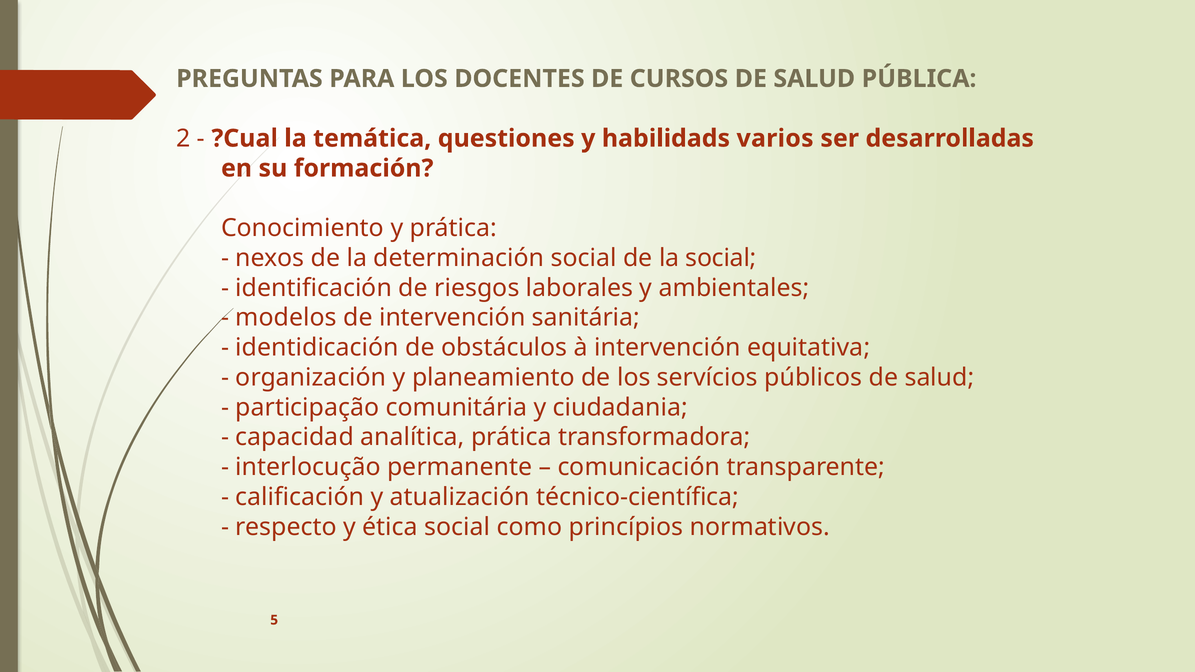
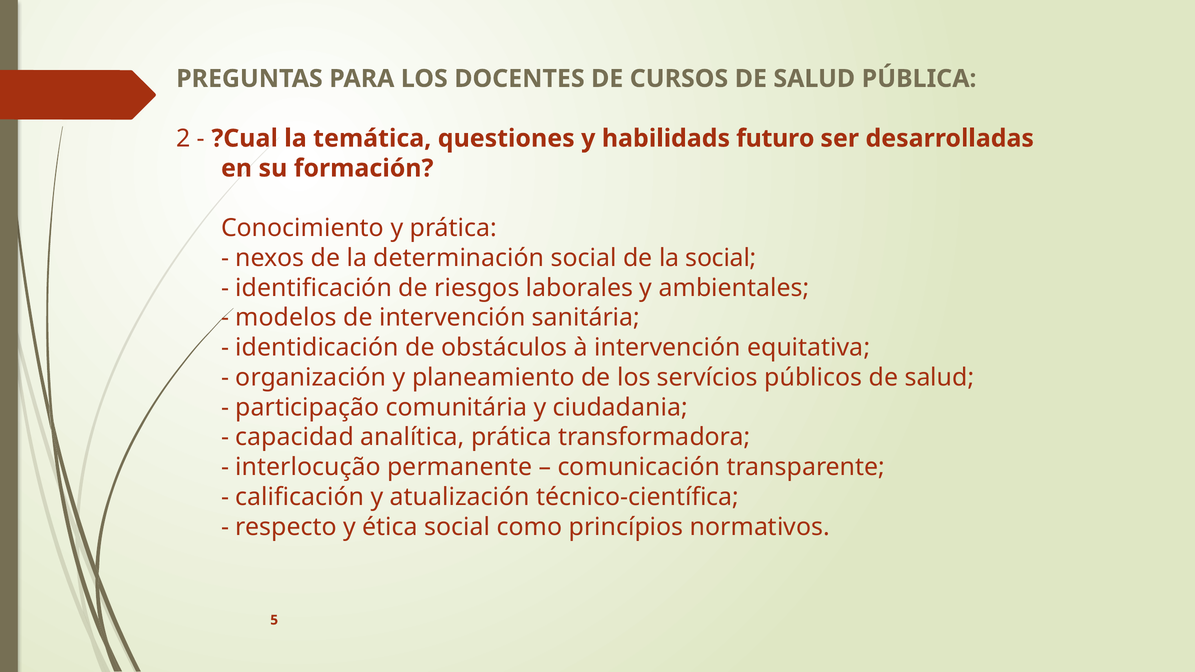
varios: varios -> futuro (775, 138)
